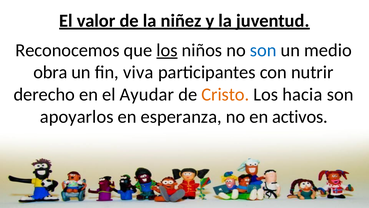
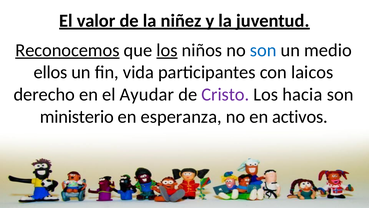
Reconocemos underline: none -> present (67, 50)
obra: obra -> ellos (51, 72)
viva: viva -> vida (138, 72)
nutrir: nutrir -> laicos (312, 72)
Cristo colour: orange -> purple (225, 94)
apoyarlos: apoyarlos -> ministerio (77, 117)
